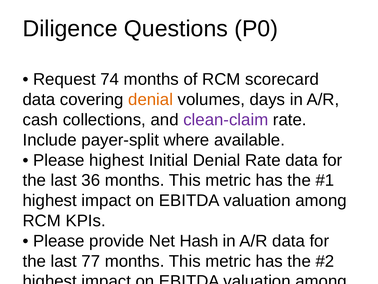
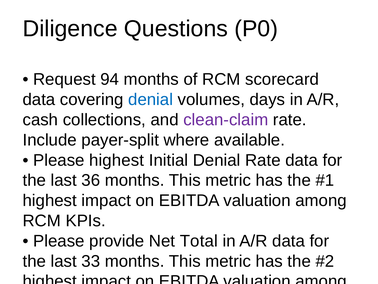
74: 74 -> 94 (110, 79)
denial colour: orange -> blue (151, 99)
Hash: Hash -> Total (199, 241)
77: 77 -> 33 (91, 261)
